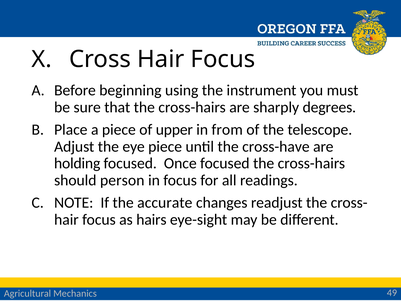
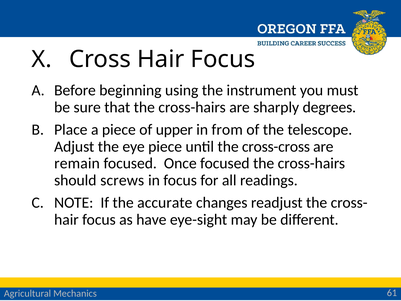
cross-have: cross-have -> cross-cross (276, 147)
holding: holding -> remain (77, 163)
person: person -> screws (122, 180)
hairs: hairs -> have (151, 219)
49: 49 -> 61 (392, 293)
